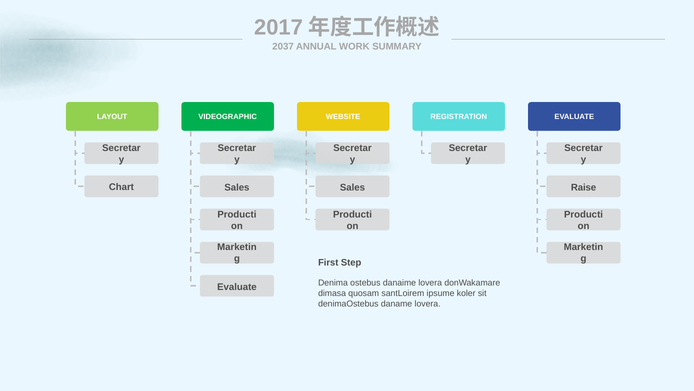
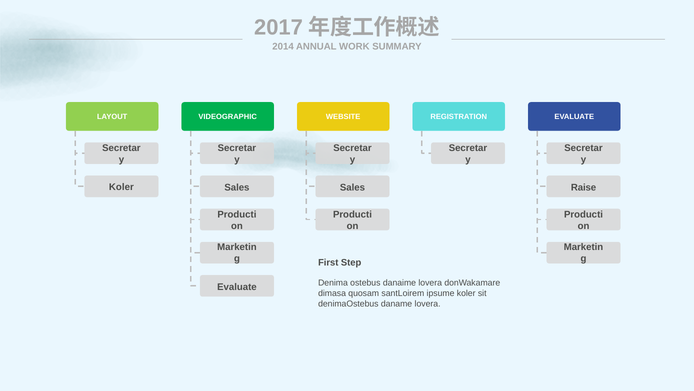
2037: 2037 -> 2014 (283, 47)
Chart: Chart -> Koler (121, 187)
